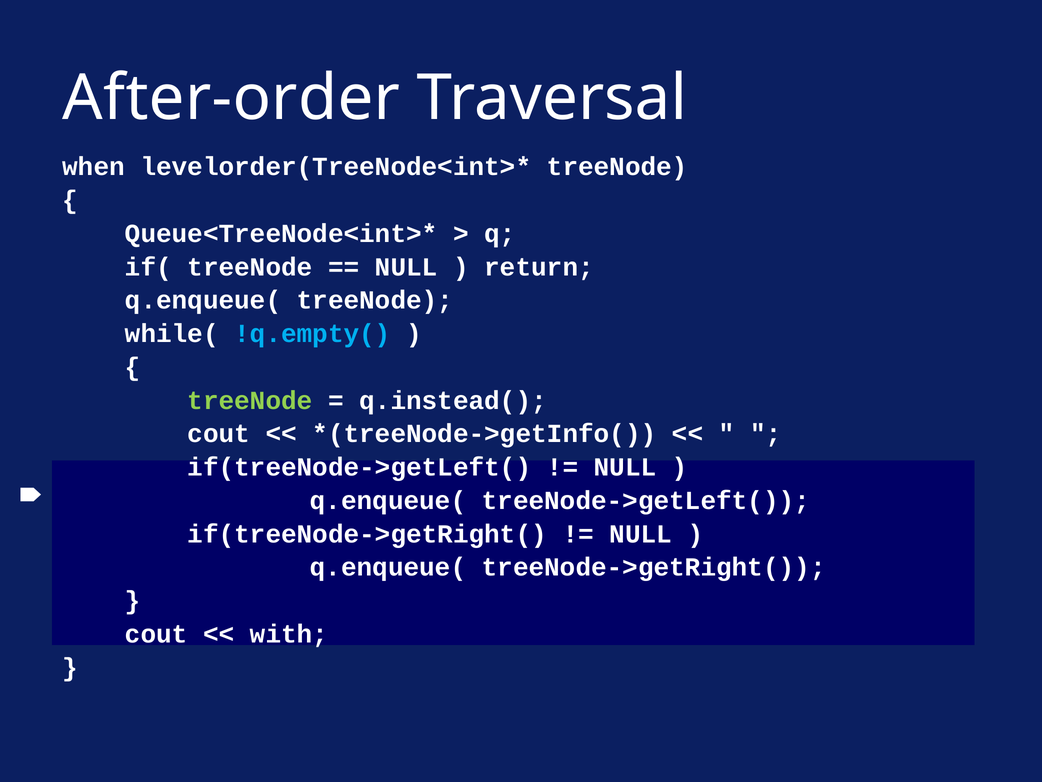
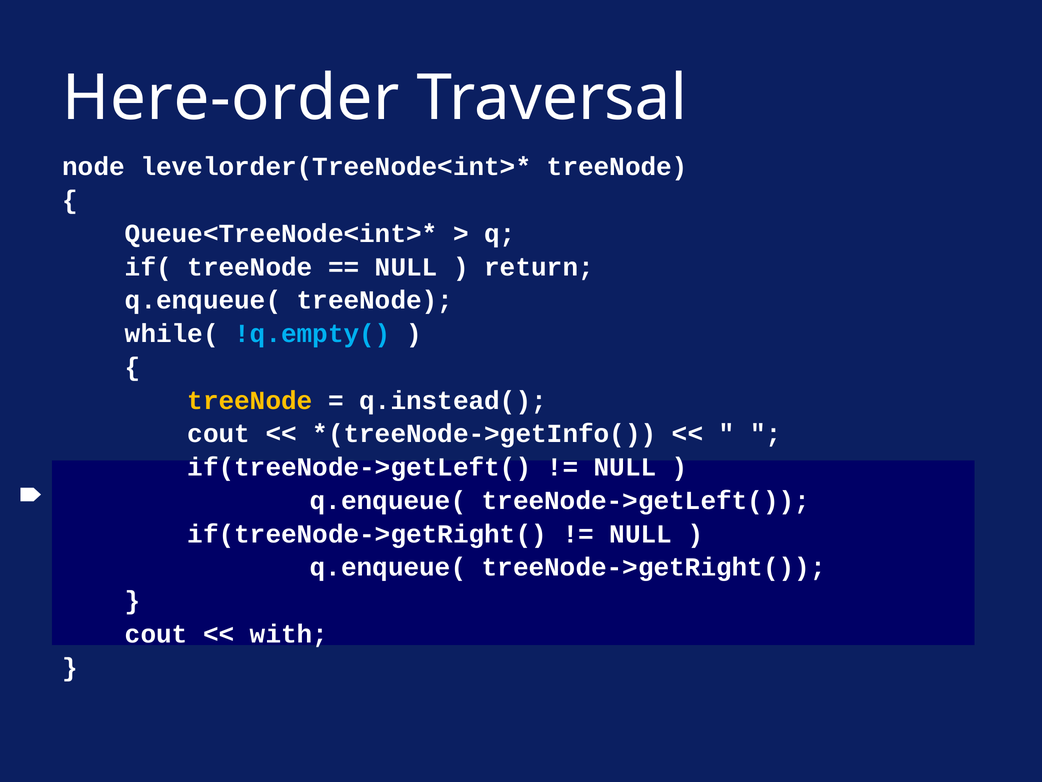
After-order: After-order -> Here-order (231, 98)
when: when -> node (94, 167)
treeNode colour: light green -> yellow (250, 400)
